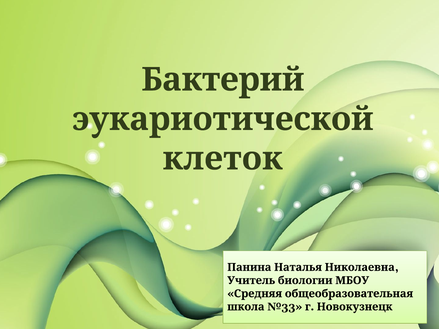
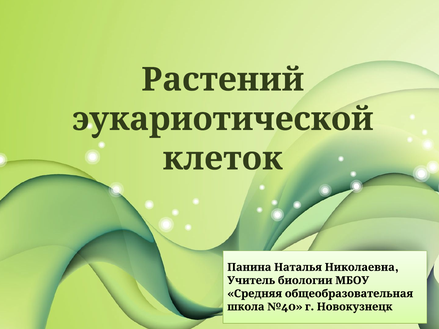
Бактерий: Бактерий -> Растений (223, 80)
№33: №33 -> №40 (285, 307)
